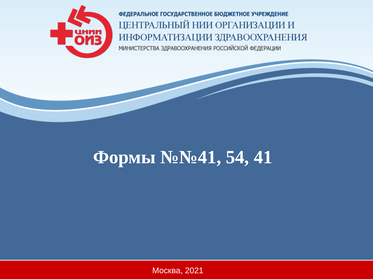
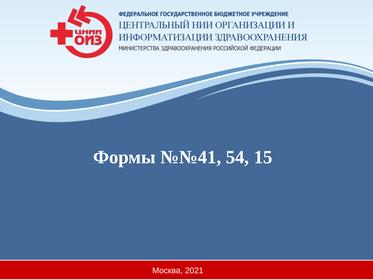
41: 41 -> 15 (263, 157)
